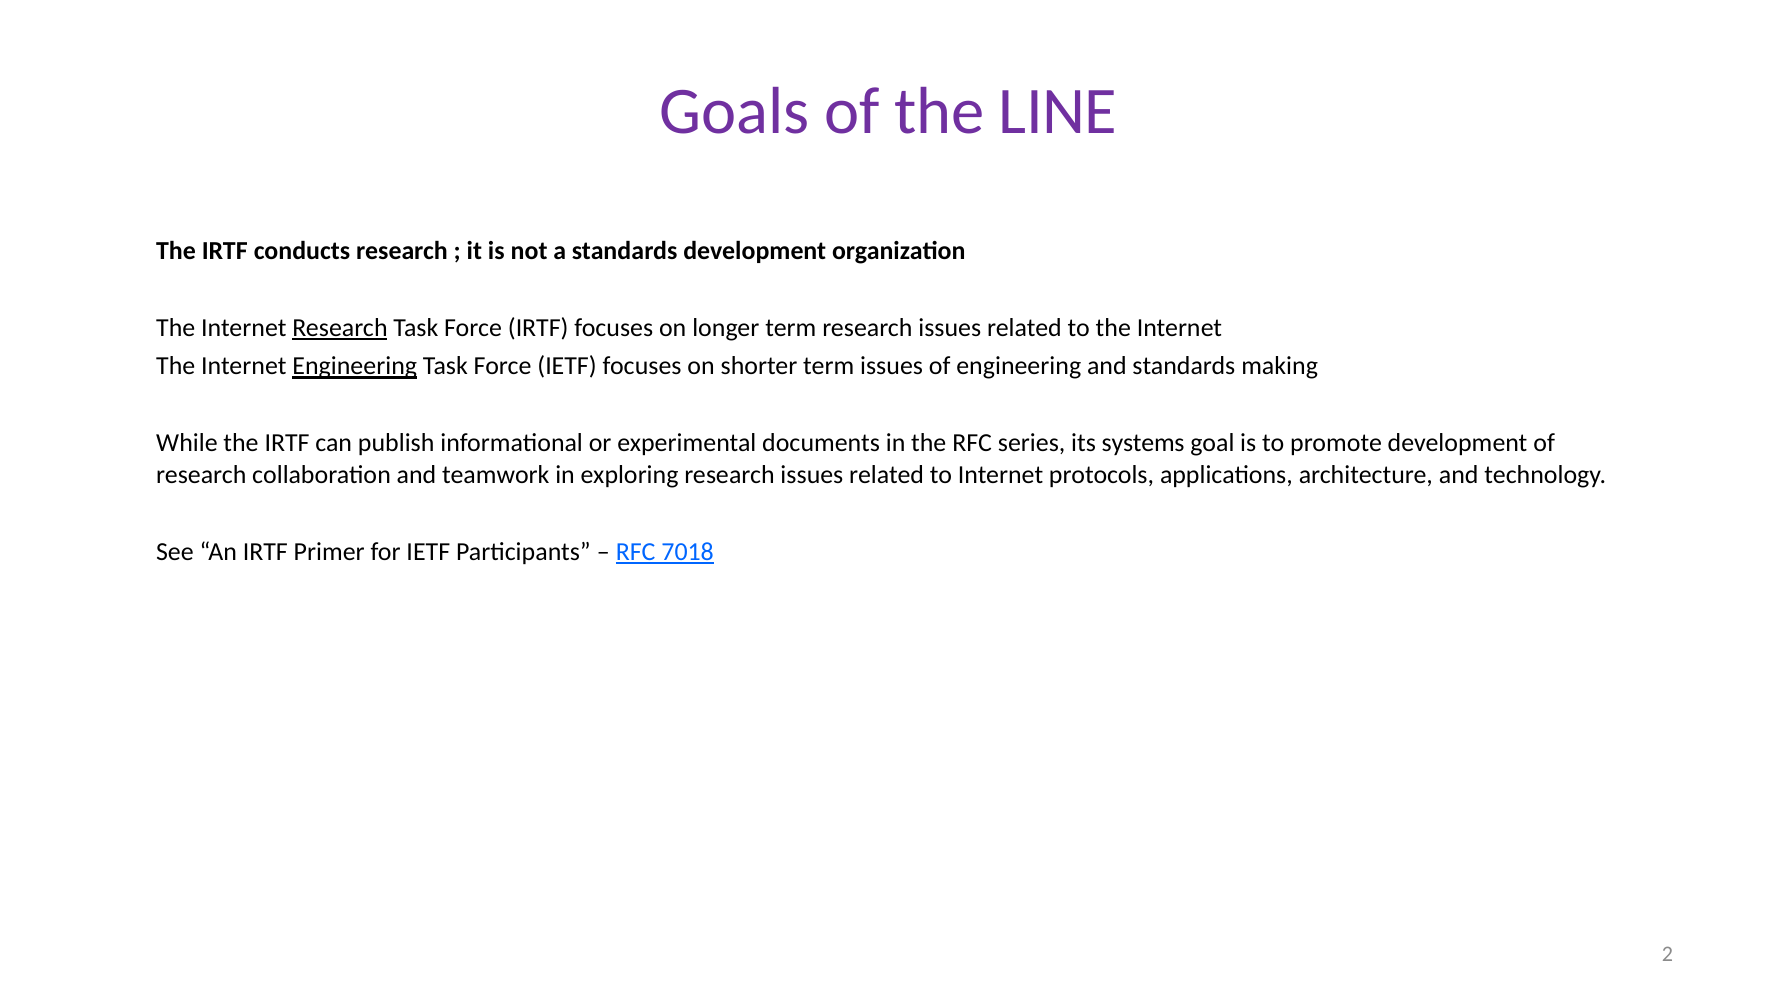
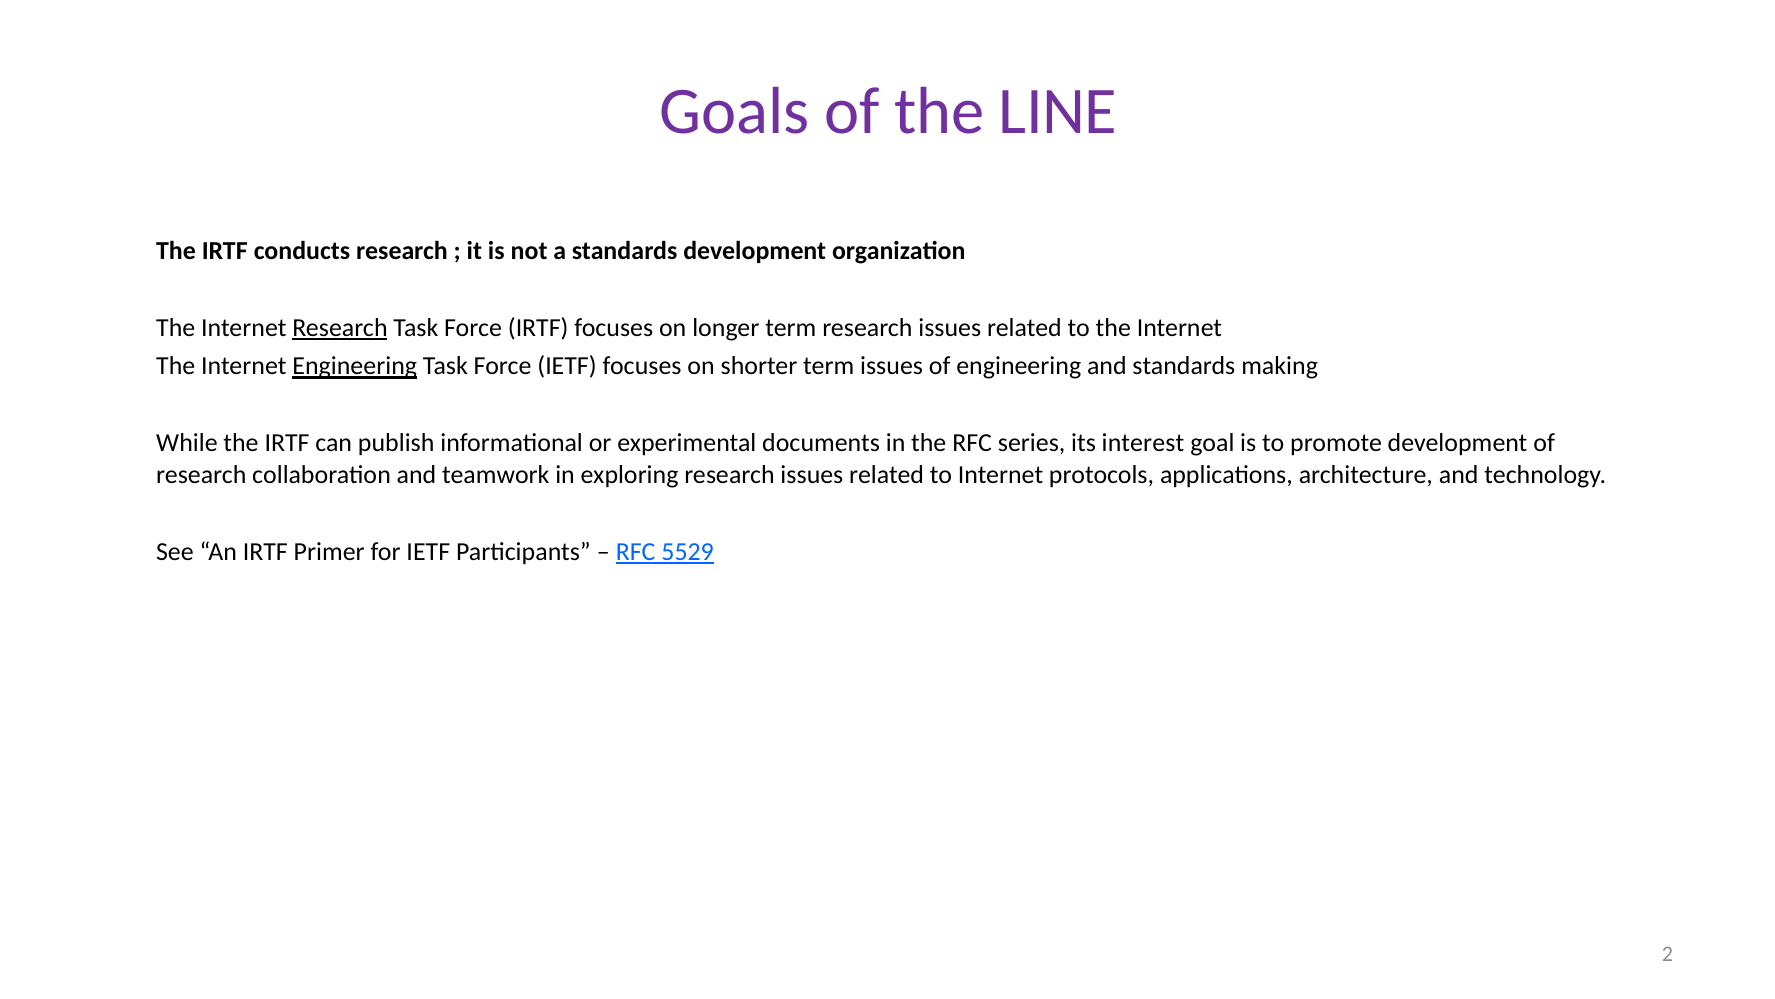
systems: systems -> interest (1143, 443)
7018: 7018 -> 5529 (688, 551)
